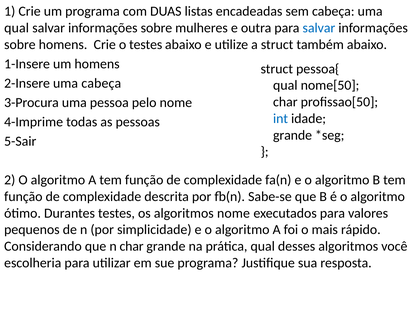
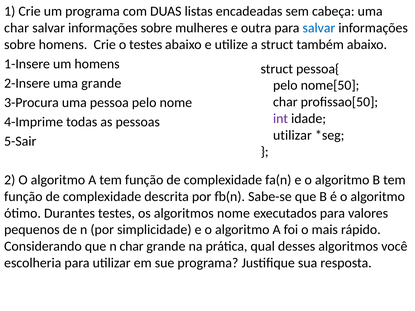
qual: qual -> char (17, 28)
uma cabeça: cabeça -> grande (101, 83)
qual: qual -> pelo (285, 85)
int colour: blue -> purple (281, 119)
grande: grande -> utilizar (292, 135)
